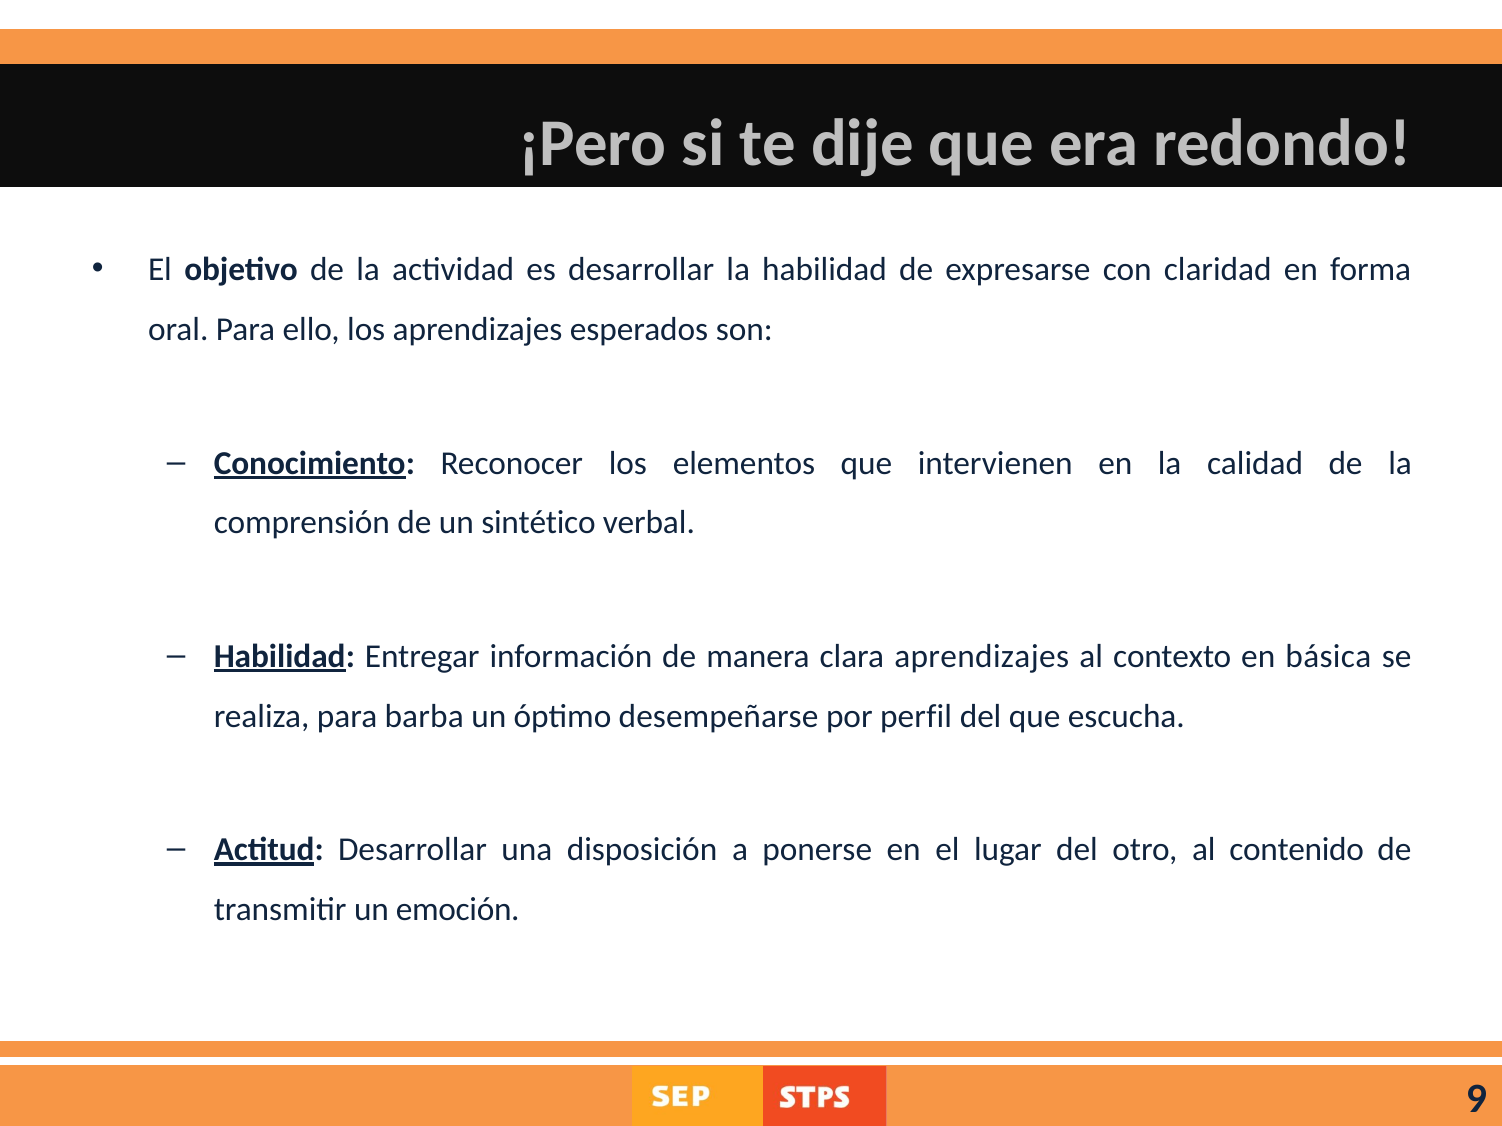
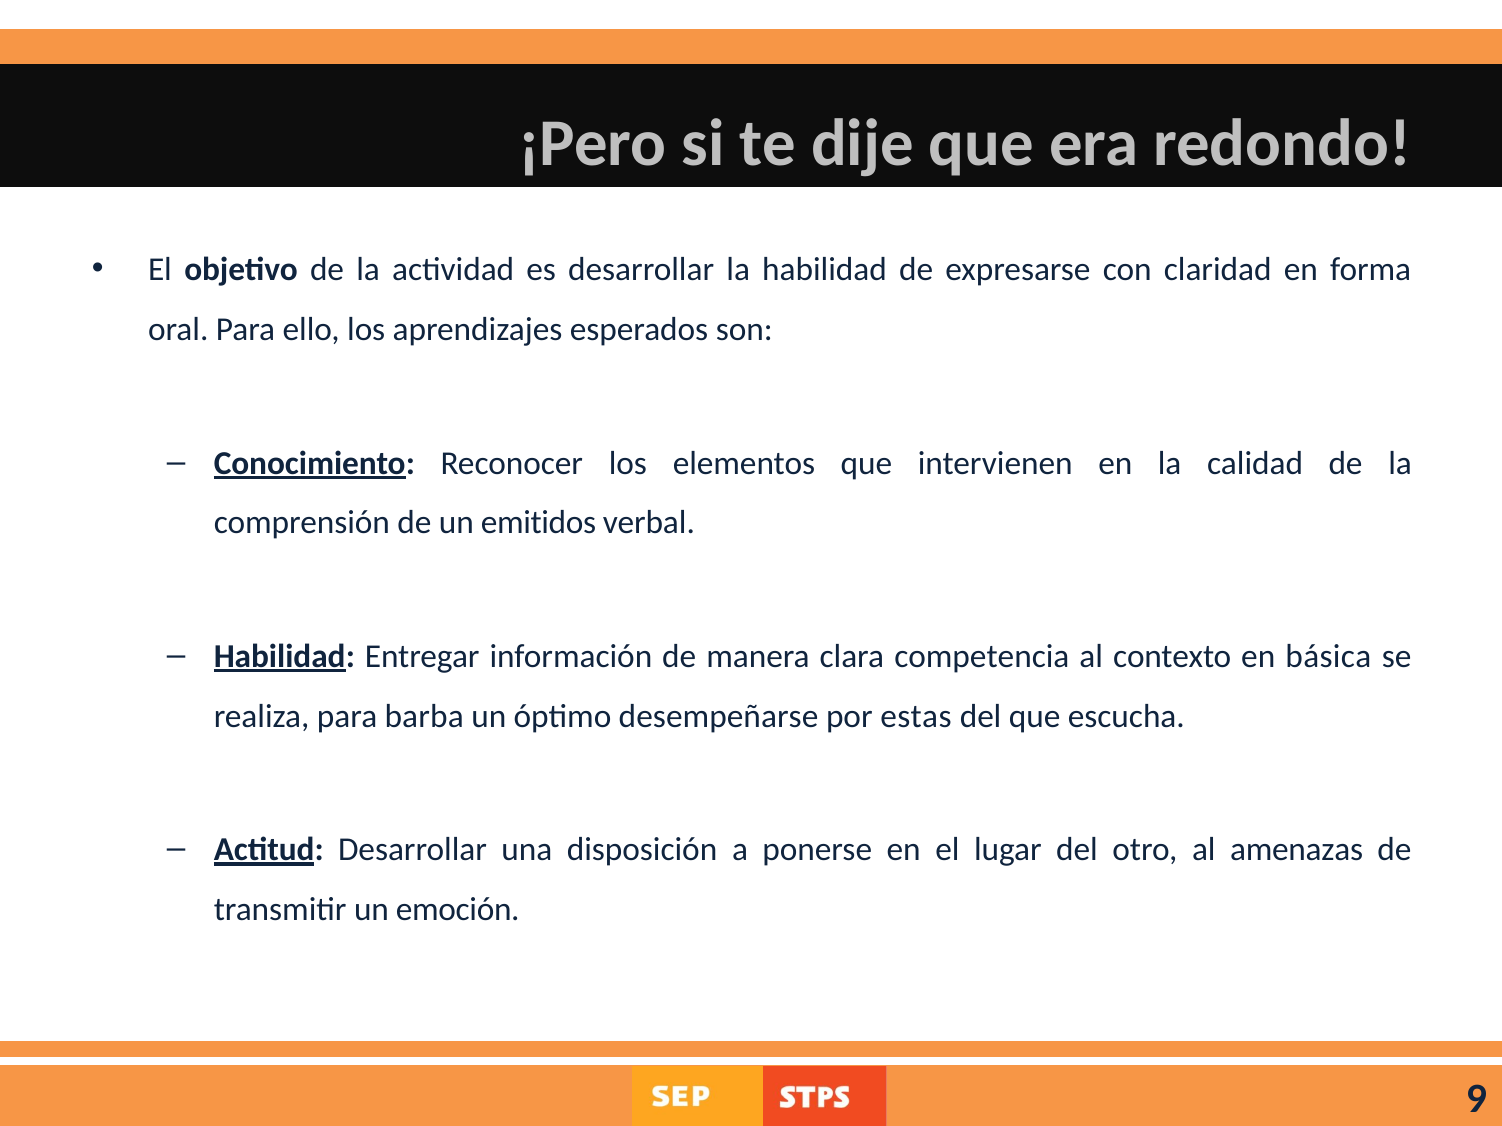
sintético: sintético -> emitidos (539, 523)
clara aprendizajes: aprendizajes -> competencia (982, 656)
perfil: perfil -> estas (916, 716)
contenido: contenido -> amenazas (1297, 850)
